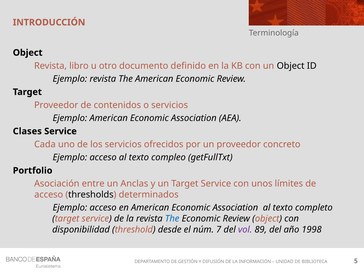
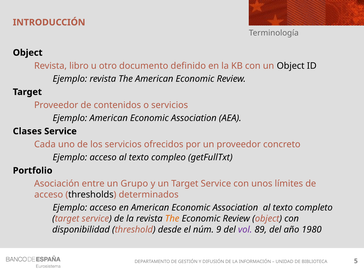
Anclas: Anclas -> Grupo (134, 184)
The colour: blue -> orange (172, 219)
7: 7 -> 9 (219, 230)
1998: 1998 -> 1980 (312, 230)
